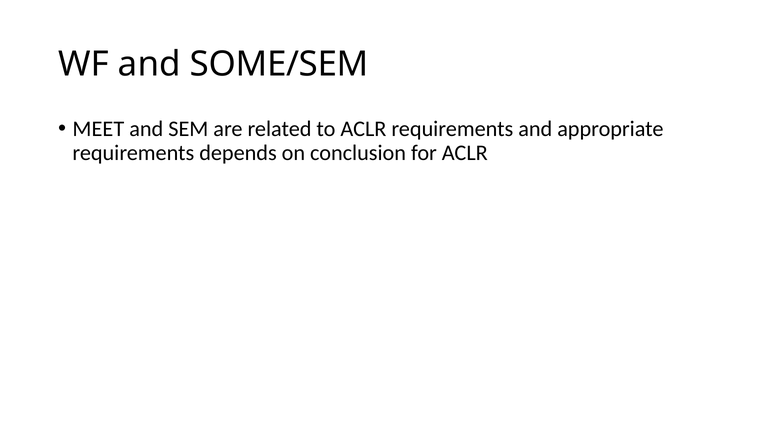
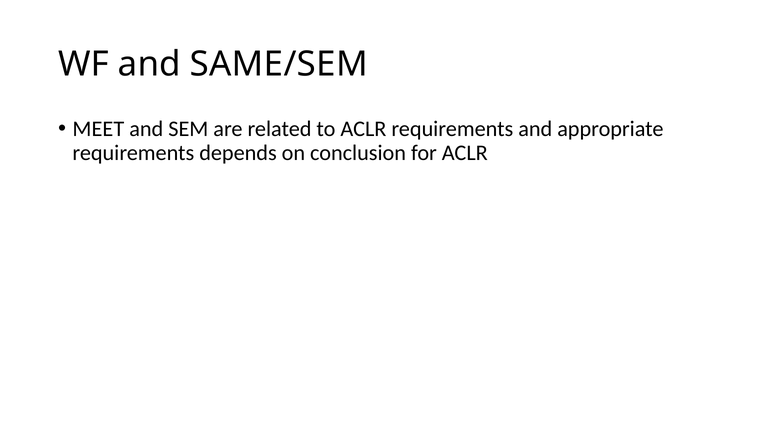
SOME/SEM: SOME/SEM -> SAME/SEM (279, 64)
